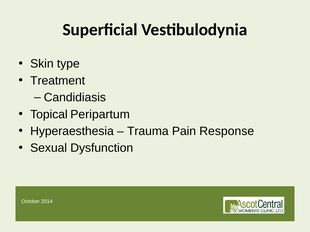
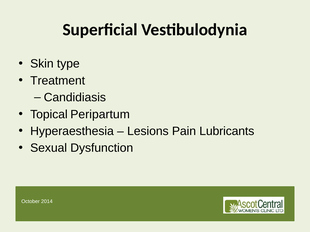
Trauma: Trauma -> Lesions (148, 131)
Response: Response -> Lubricants (227, 131)
